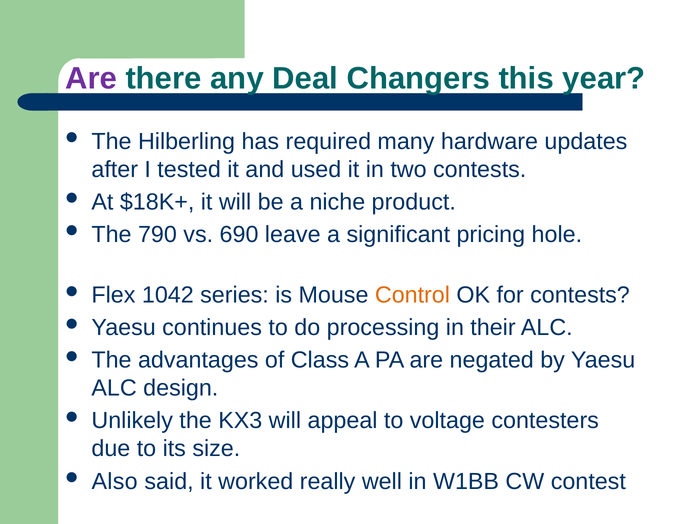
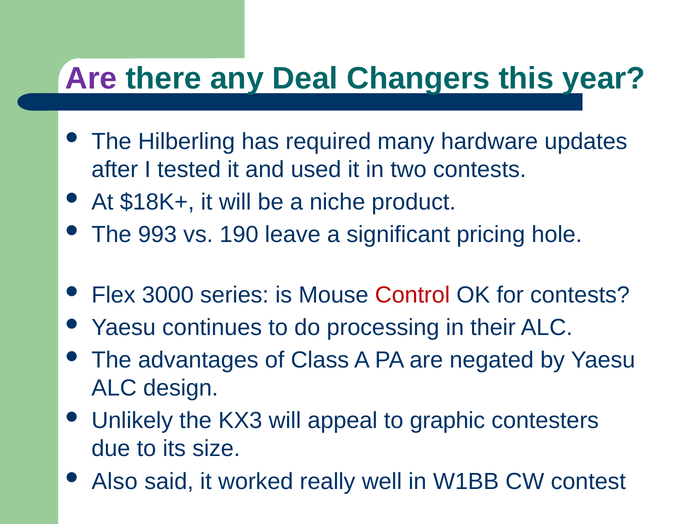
790: 790 -> 993 (157, 235)
690: 690 -> 190 (239, 235)
1042: 1042 -> 3000 (168, 295)
Control colour: orange -> red (412, 295)
voltage: voltage -> graphic (447, 421)
